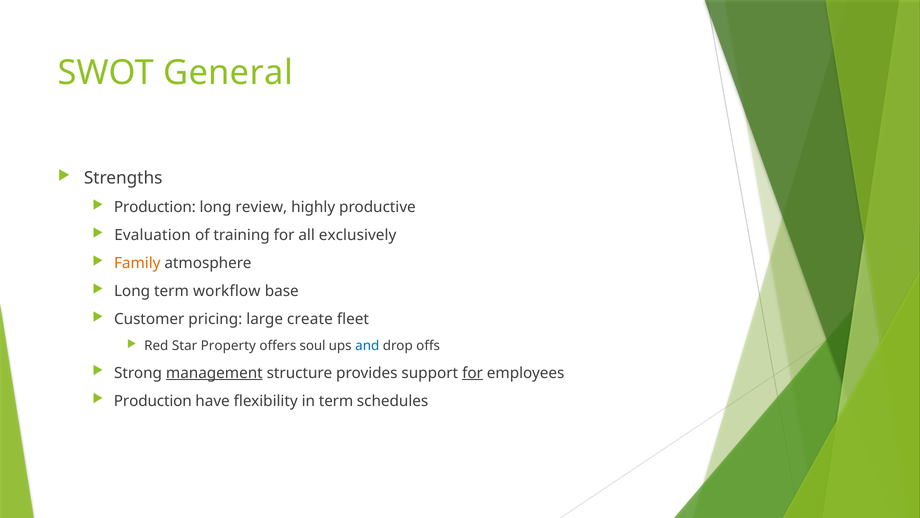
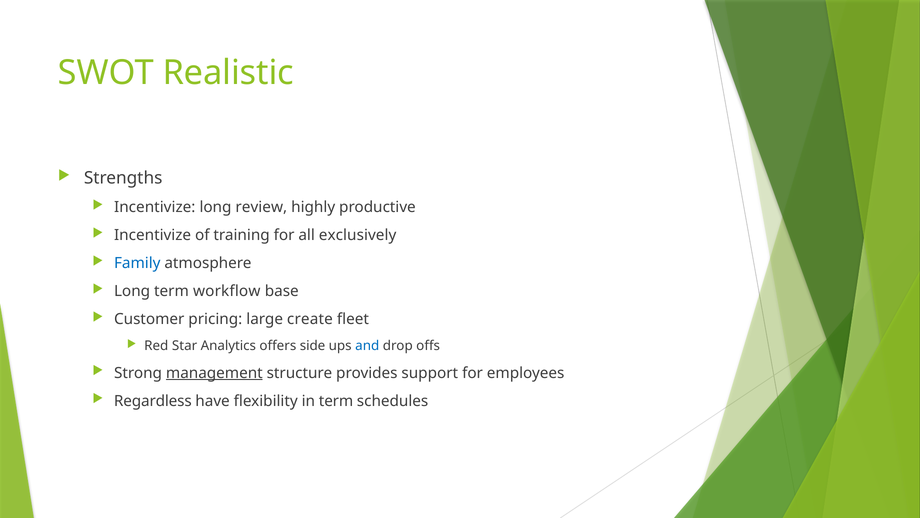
General: General -> Realistic (228, 73)
Production: Production -> Incentivize (155, 207)
Evaluation: Evaluation -> Incentivize (153, 235)
Family colour: orange -> blue (137, 263)
Property: Property -> Analytics (228, 346)
soul: soul -> side (313, 346)
for underline: present -> none (473, 373)
Production: Production -> Regardless (153, 401)
